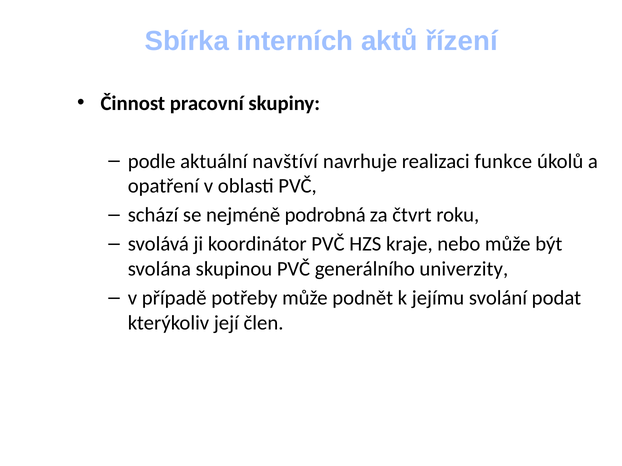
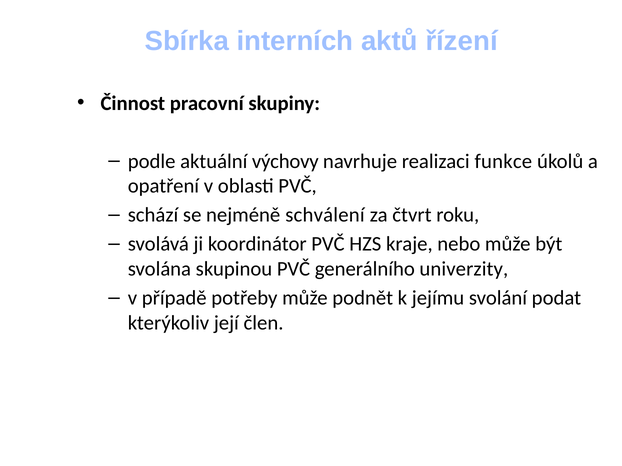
navštíví: navštíví -> výchovy (285, 161)
podrobná: podrobná -> schválení (325, 215)
